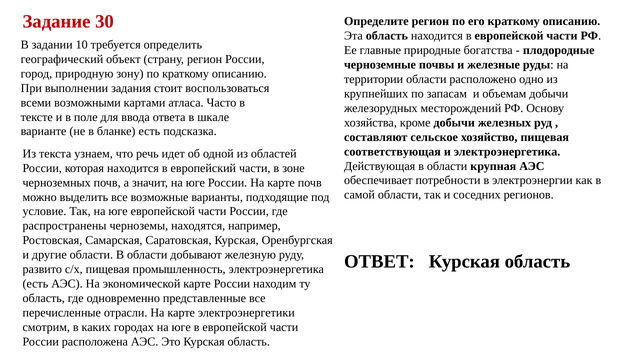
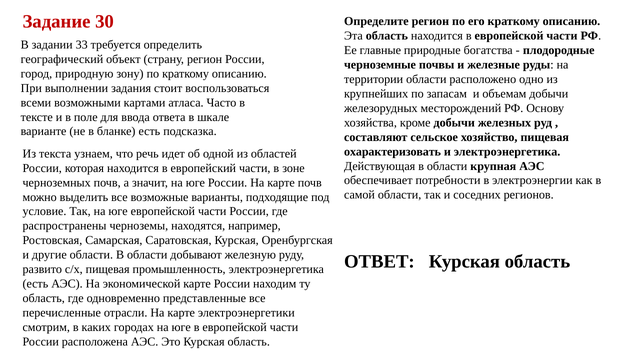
10: 10 -> 33 (82, 45)
соответствующая: соответствующая -> охарактеризовать (393, 151)
